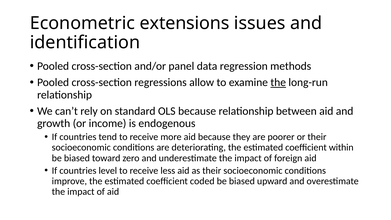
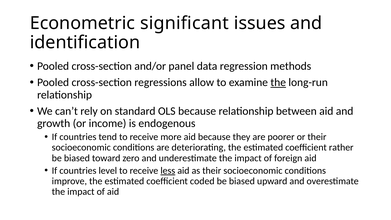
extensions: extensions -> significant (184, 23)
within: within -> rather (341, 147)
less underline: none -> present (168, 171)
